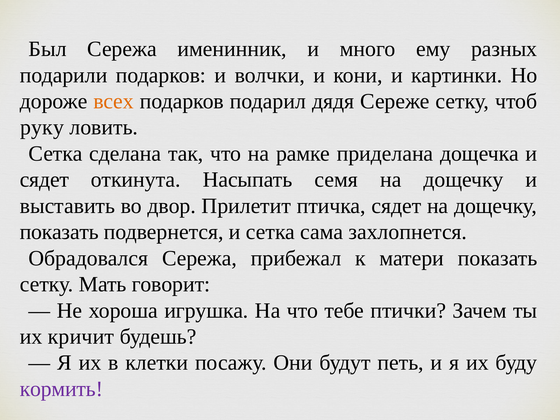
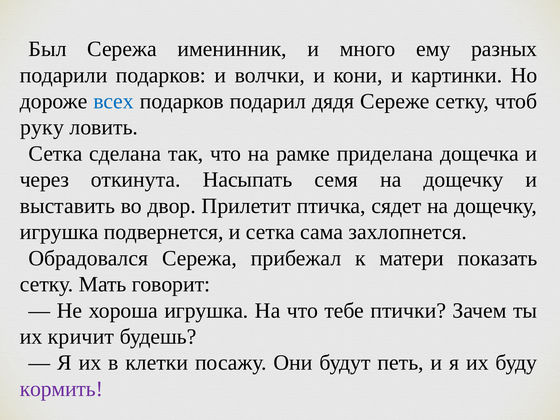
всех colour: orange -> blue (114, 101)
сядет: сядет -> через (44, 180)
показать: показать -> игрушка (59, 232)
